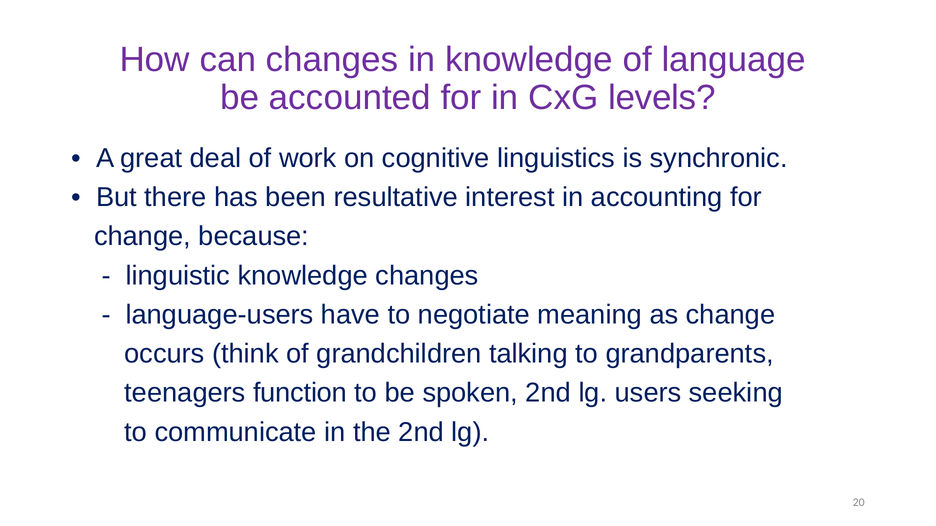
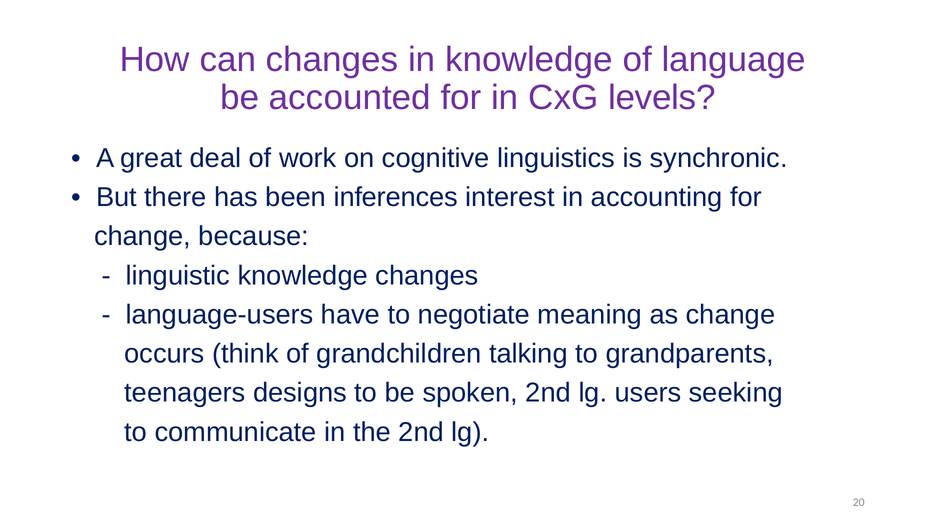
resultative: resultative -> inferences (396, 197)
function: function -> designs (300, 393)
